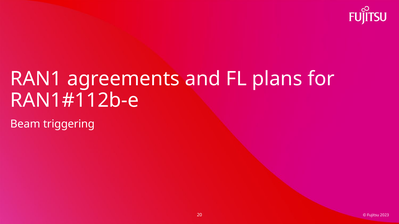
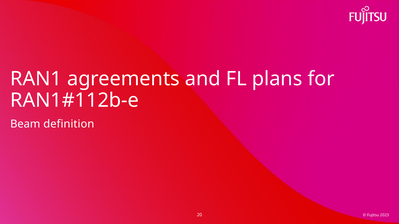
triggering: triggering -> definition (69, 124)
